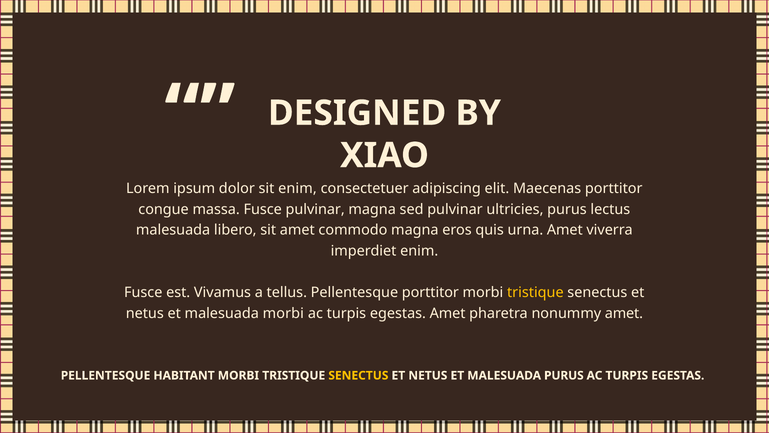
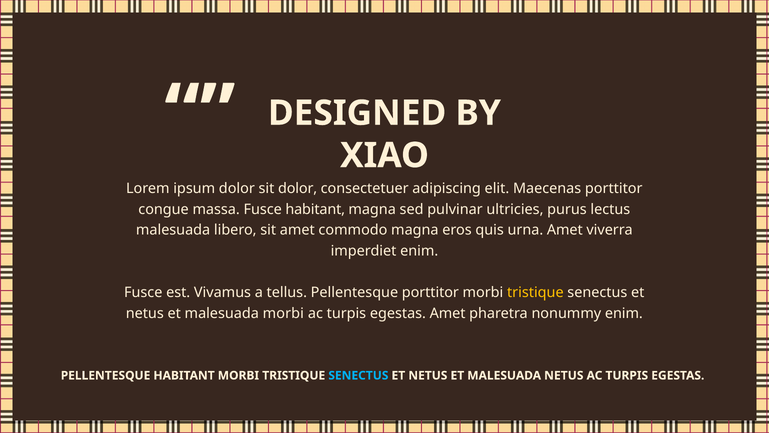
sit enim: enim -> dolor (298, 188)
Fusce pulvinar: pulvinar -> habitant (315, 209)
nonummy amet: amet -> enim (624, 313)
SENECTUS colour: yellow -> light blue (358, 375)
MALESUADA PURUS: PURUS -> NETUS (564, 375)
